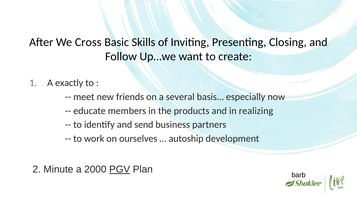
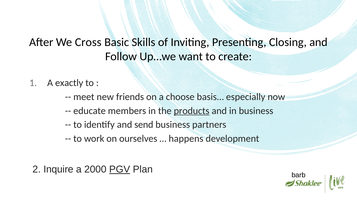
several: several -> choose (180, 97)
products underline: none -> present (192, 111)
in realizing: realizing -> business (256, 111)
autoship: autoship -> happens (186, 138)
Minute: Minute -> Inquire (58, 169)
